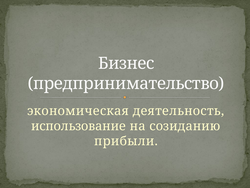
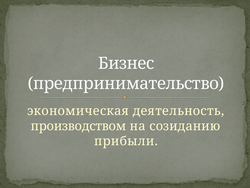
использование: использование -> производством (78, 126)
